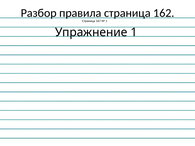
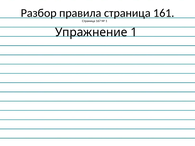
162: 162 -> 161 (164, 13)
